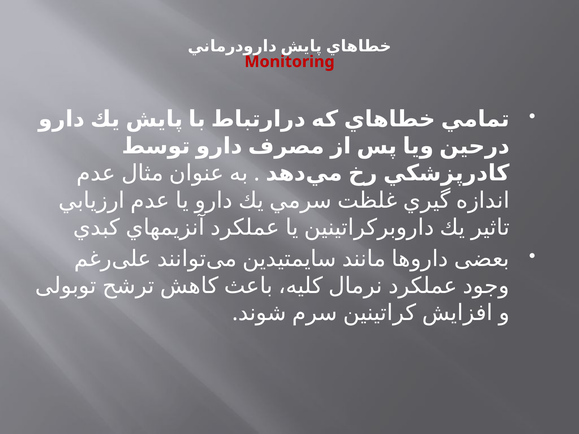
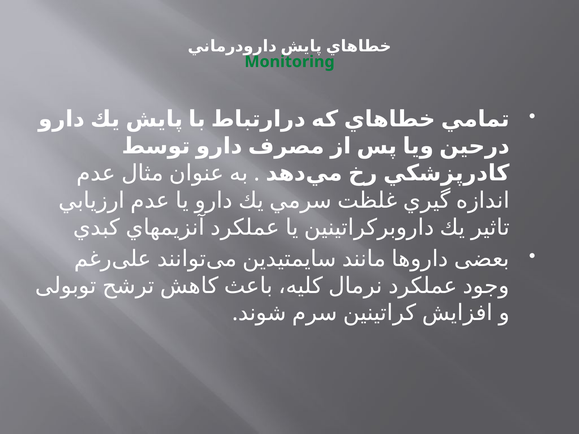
Monitoring colour: red -> green (290, 62)
